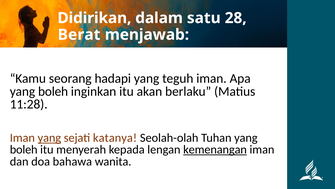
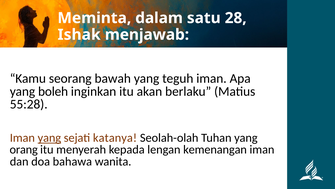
Didirikan: Didirikan -> Meminta (94, 18)
Berat: Berat -> Ishak (79, 35)
hadapi: hadapi -> bawah (113, 78)
11:28: 11:28 -> 55:28 (29, 104)
boleh: boleh -> orang (24, 149)
kemenangan underline: present -> none (215, 149)
